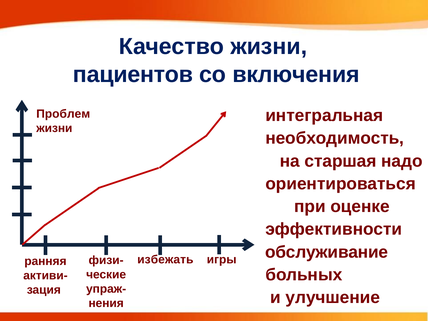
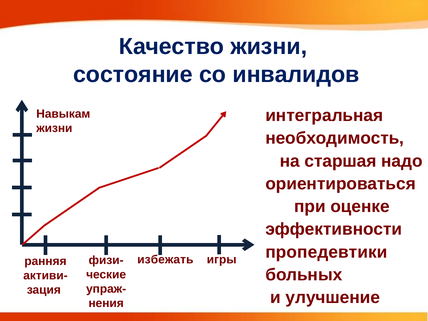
пациентов: пациентов -> состояние (133, 74)
включения: включения -> инвалидов (296, 74)
Проблем: Проблем -> Навыкам (63, 114)
обслуживание: обслуживание -> пропедевтики (326, 252)
